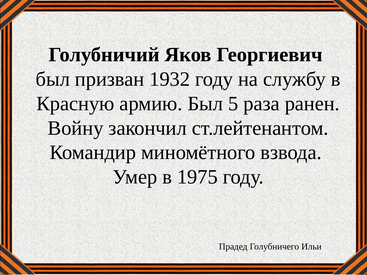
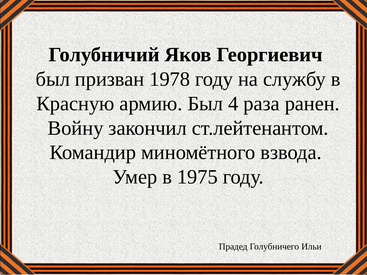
1932: 1932 -> 1978 (170, 79)
5: 5 -> 4 (233, 104)
